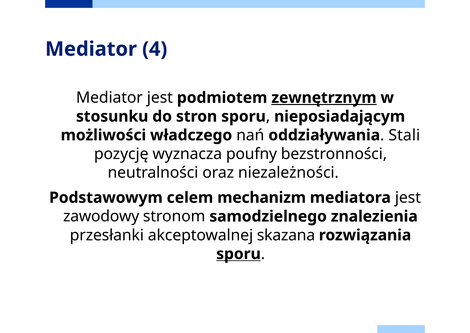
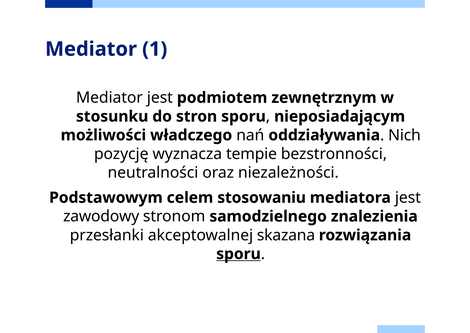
4: 4 -> 1 (155, 49)
zewnętrznym underline: present -> none (324, 97)
Stali: Stali -> Nich (404, 135)
poufny: poufny -> tempie (252, 154)
mechanizm: mechanizm -> stosowaniu (262, 197)
